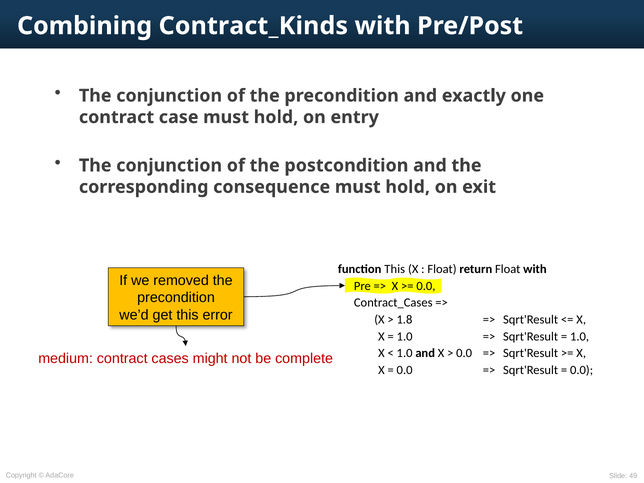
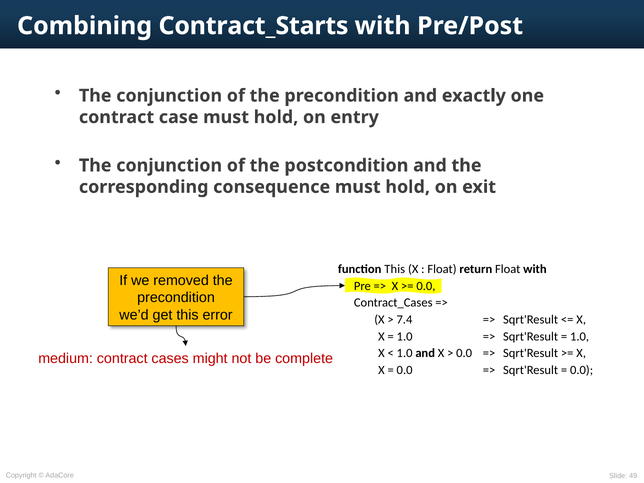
Contract_Kinds: Contract_Kinds -> Contract_Starts (253, 26)
1.8: 1.8 -> 7.4 (404, 320)
